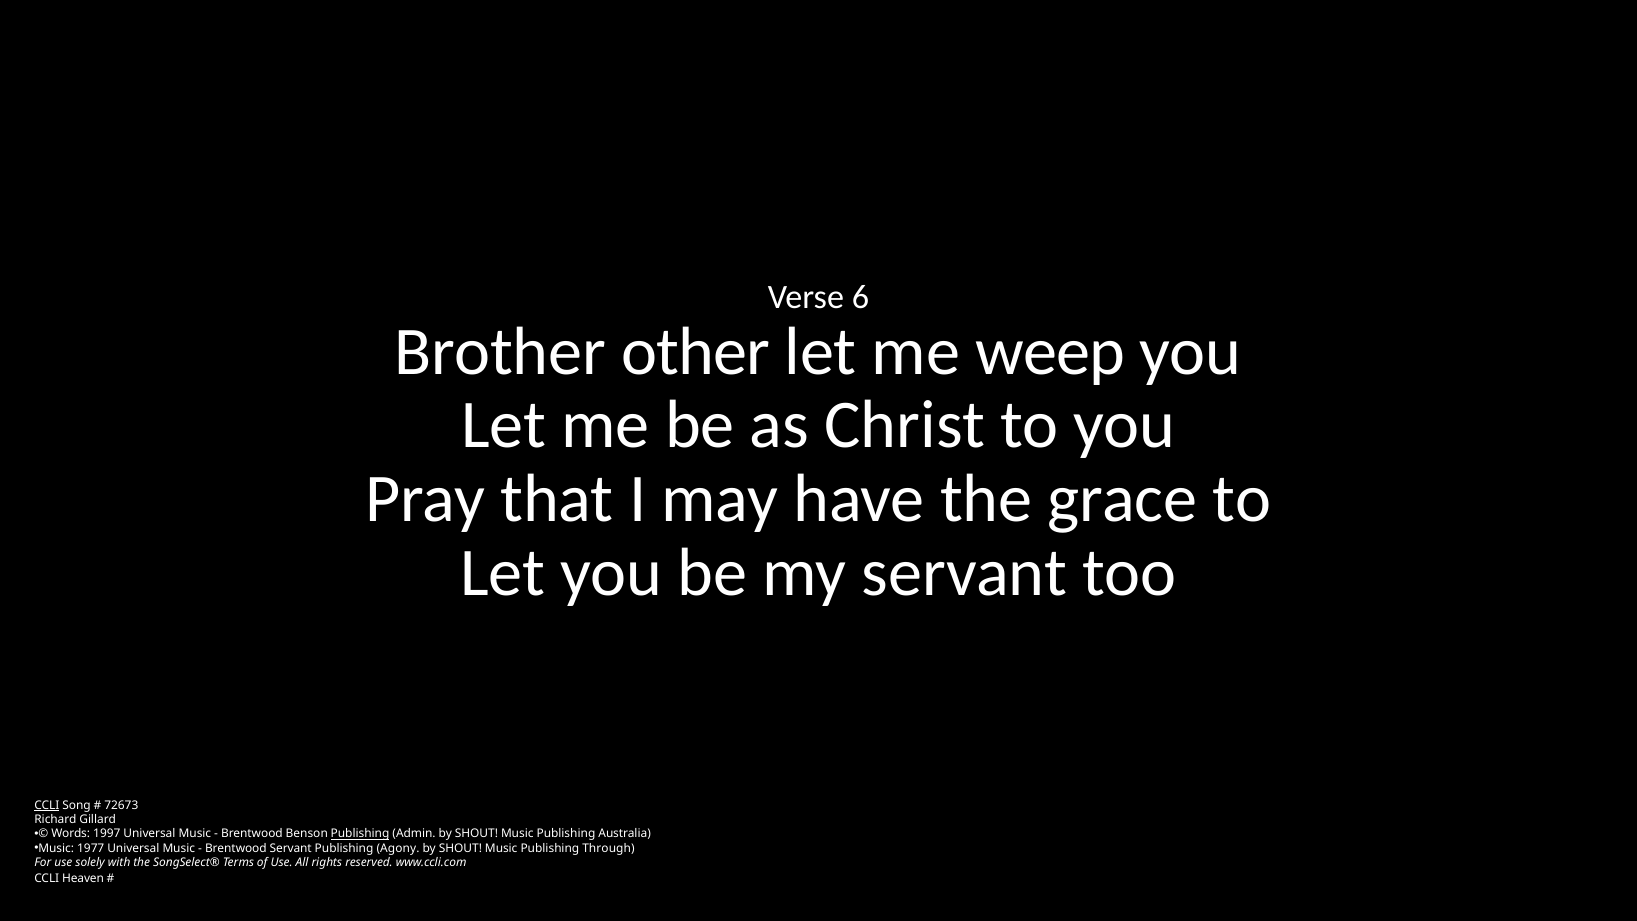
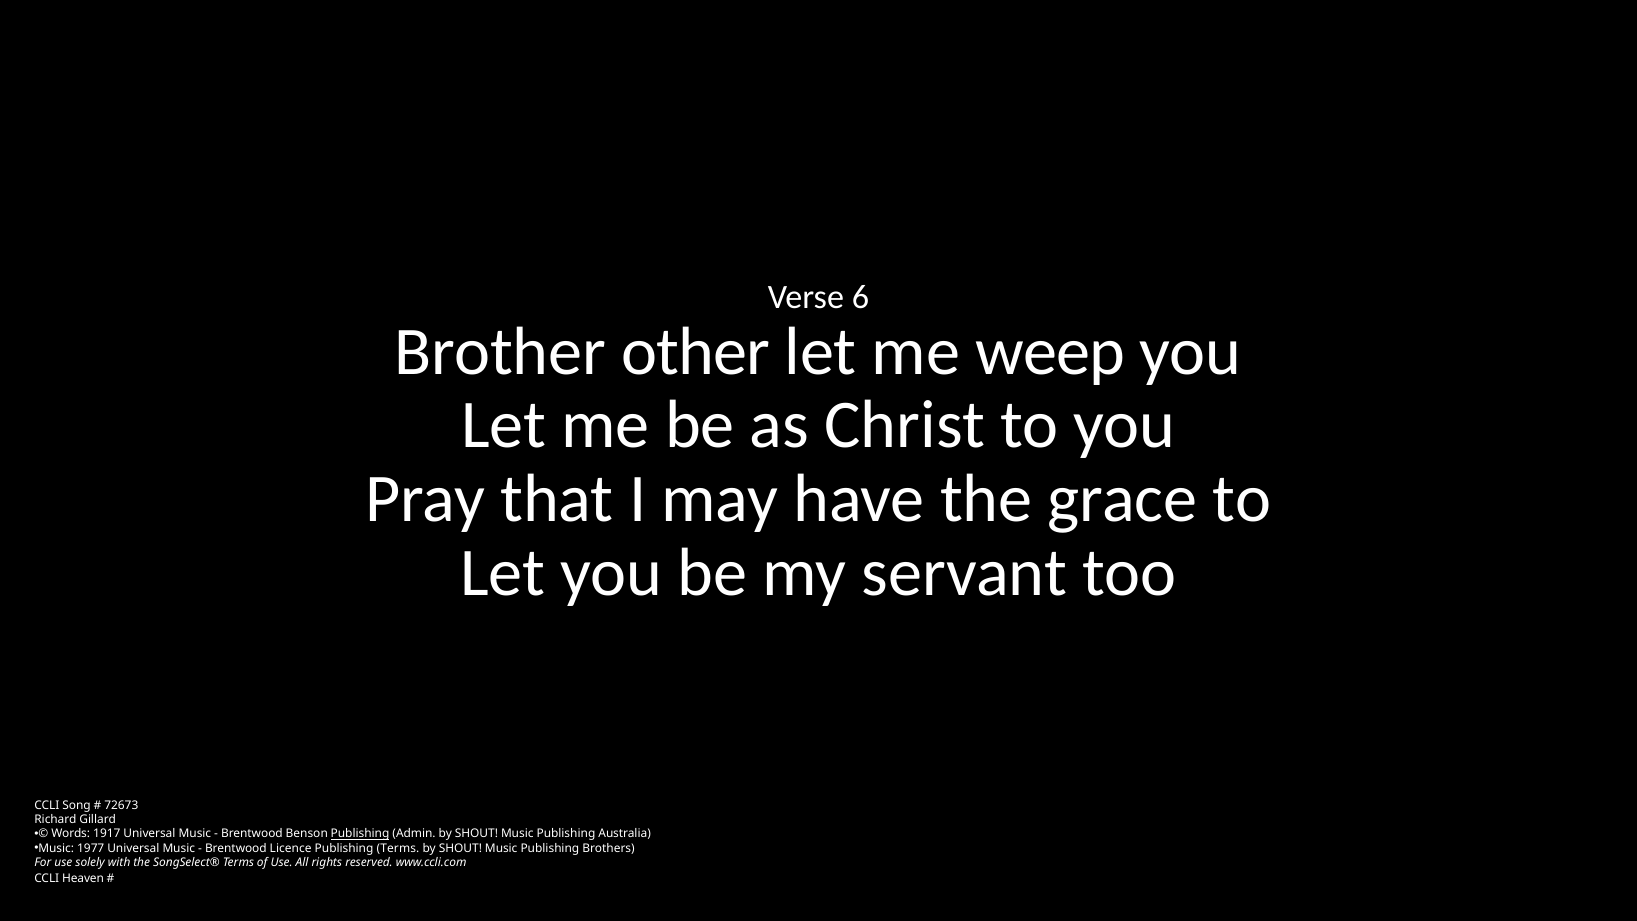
CCLI underline: present -> none (47, 805)
1997: 1997 -> 1917 (107, 834)
Brentwood Servant: Servant -> Licence (291, 848)
Publishing Agony: Agony -> Terms (398, 848)
Through: Through -> Brothers (609, 848)
